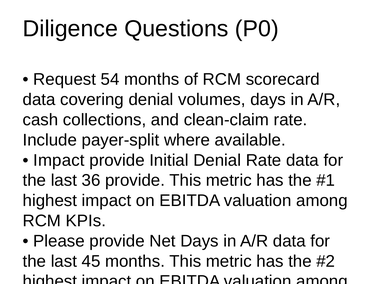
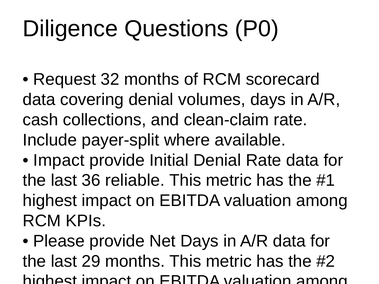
54: 54 -> 32 (110, 79)
36 provide: provide -> reliable (135, 181)
45: 45 -> 29 (91, 261)
